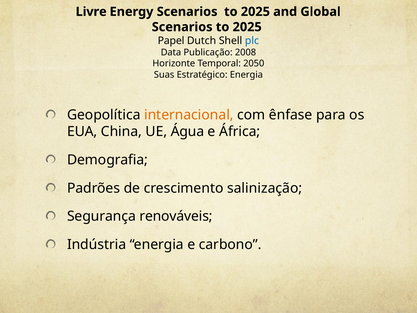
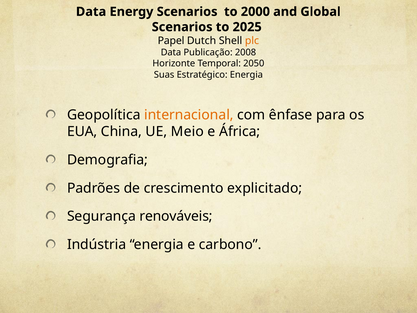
Livre: Livre -> Data (91, 12)
Energy Scenarios to 2025: 2025 -> 2000 (255, 12)
plc colour: blue -> orange (252, 41)
Água: Água -> Meio (187, 131)
salinização: salinização -> explicitado (265, 188)
